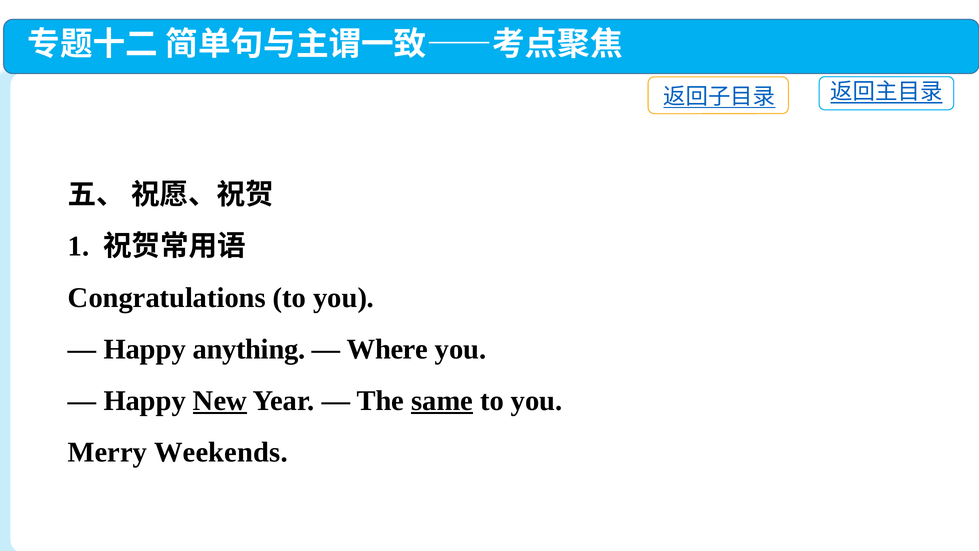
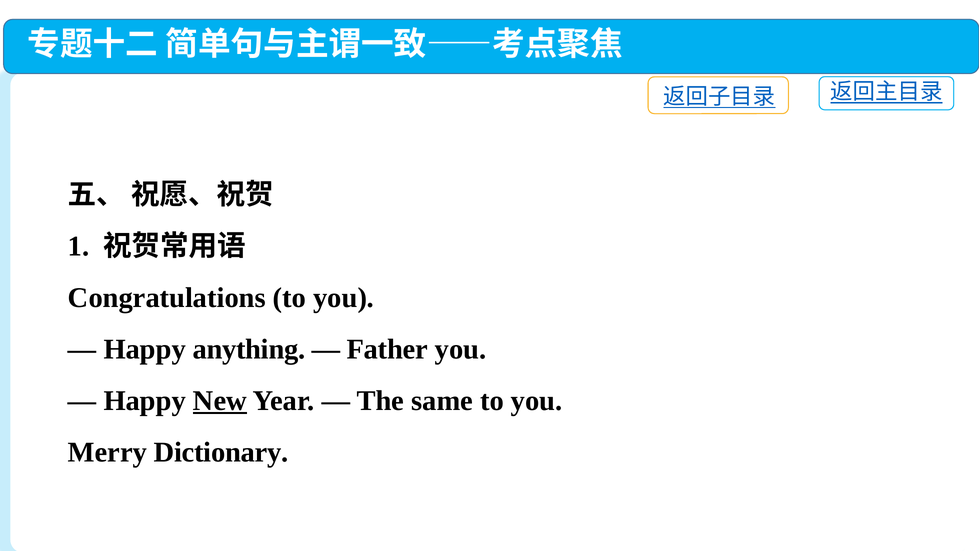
Where: Where -> Father (387, 349)
same underline: present -> none (442, 401)
Weekends: Weekends -> Dictionary (221, 452)
